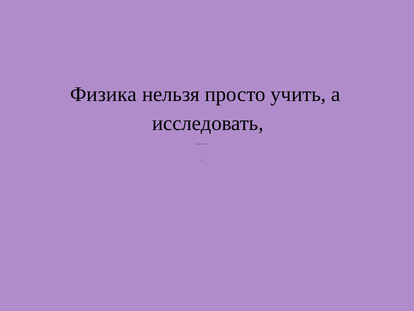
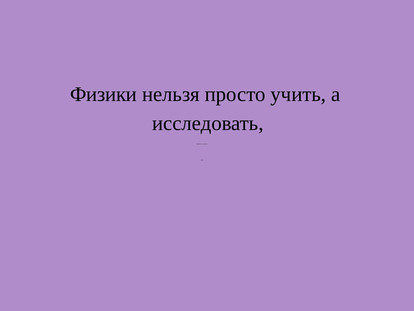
Физика: Физика -> Физики (104, 94)
